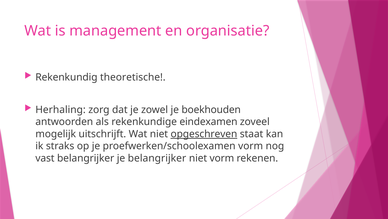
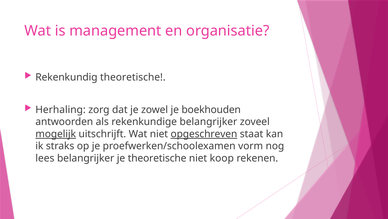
rekenkundige eindexamen: eindexamen -> belangrijker (208, 121)
mogelijk underline: none -> present (56, 134)
vast: vast -> lees (45, 158)
je belangrijker: belangrijker -> theoretische (157, 158)
niet vorm: vorm -> koop (222, 158)
